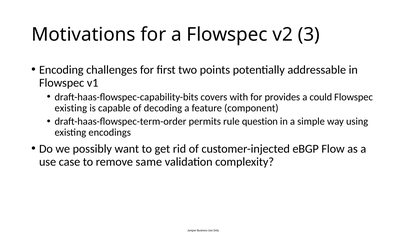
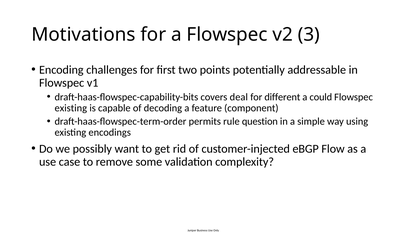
with: with -> deal (239, 97)
provides: provides -> different (282, 97)
same: same -> some (149, 162)
